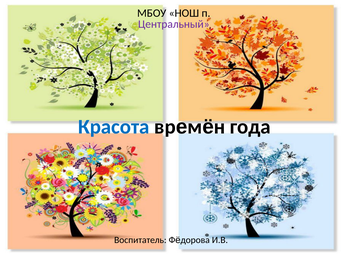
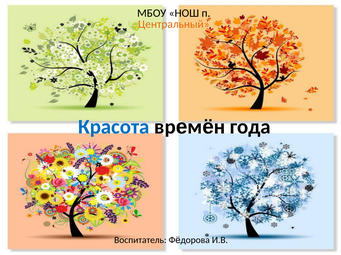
Центральный colour: purple -> orange (174, 24)
